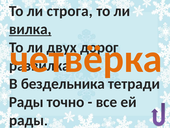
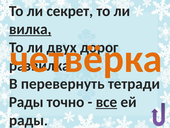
строга: строга -> секрет (70, 11)
бездельника: бездельника -> перевернуть (63, 84)
все underline: none -> present (106, 102)
